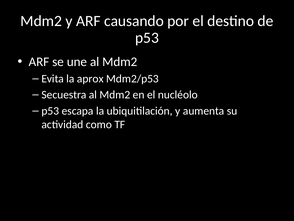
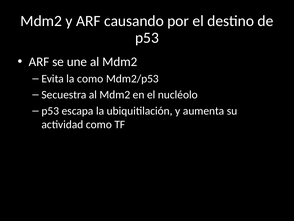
la aprox: aprox -> como (90, 79)
